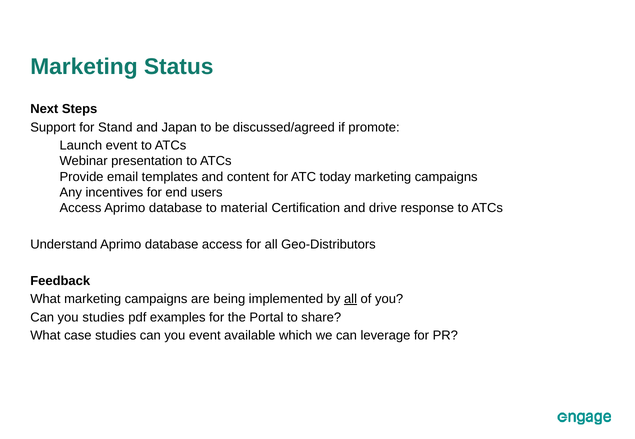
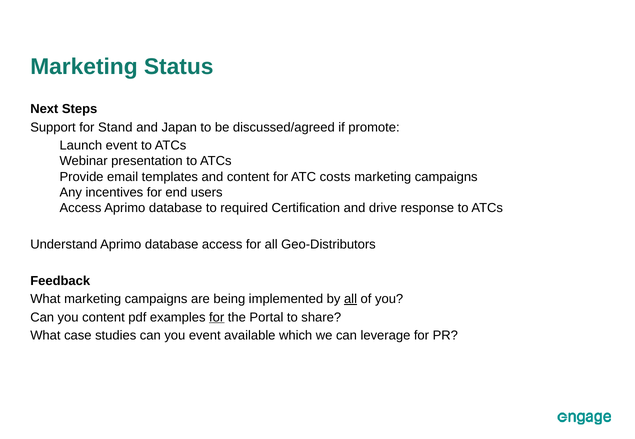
today: today -> costs (335, 177)
material: material -> required (244, 208)
you studies: studies -> content (103, 318)
for underline: none -> present (217, 318)
